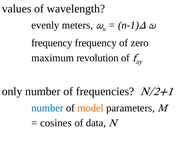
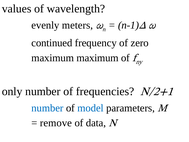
frequency: frequency -> continued (52, 43)
maximum revolution: revolution -> maximum (98, 58)
model colour: orange -> blue (90, 108)
cosines: cosines -> remove (56, 123)
